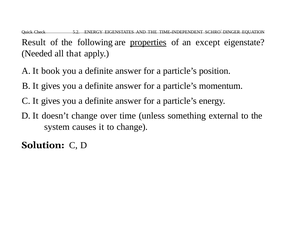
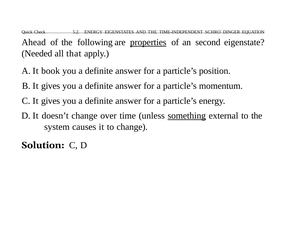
Result: Result -> Ahead (34, 42)
except: except -> second (208, 42)
something underline: none -> present (187, 115)
